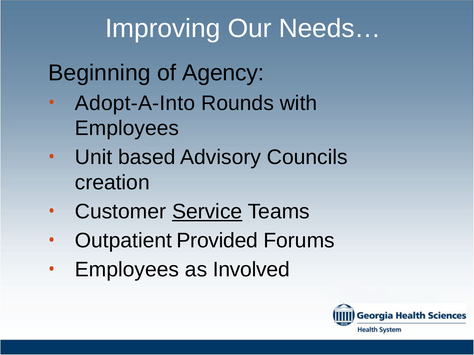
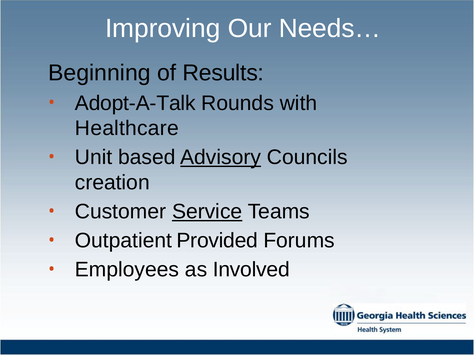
Agency: Agency -> Results (223, 73)
Adopt-A-Into: Adopt-A-Into -> Adopt-A-Talk (135, 103)
Employees: Employees -> Healthcare (127, 129)
Advisory underline: none -> present (221, 158)
